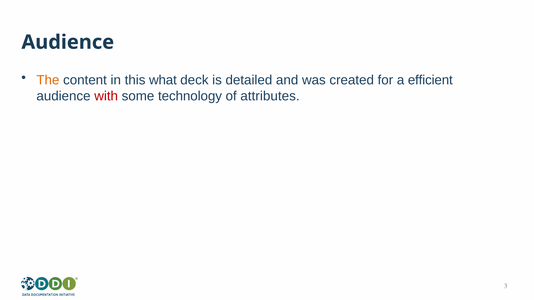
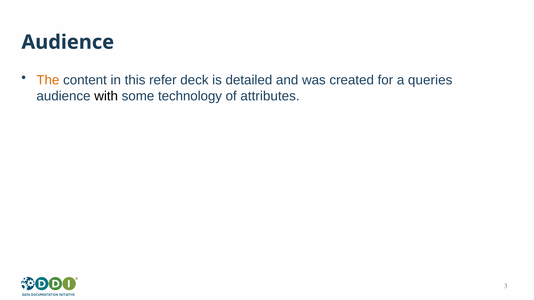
what: what -> refer (163, 80)
efficient: efficient -> queries (430, 80)
with colour: red -> black (106, 96)
